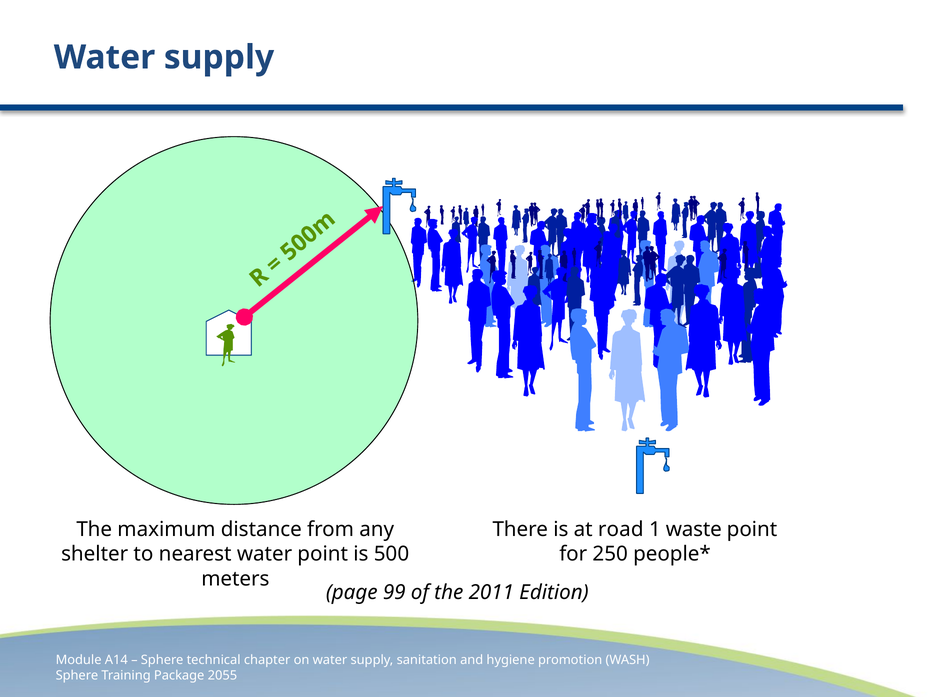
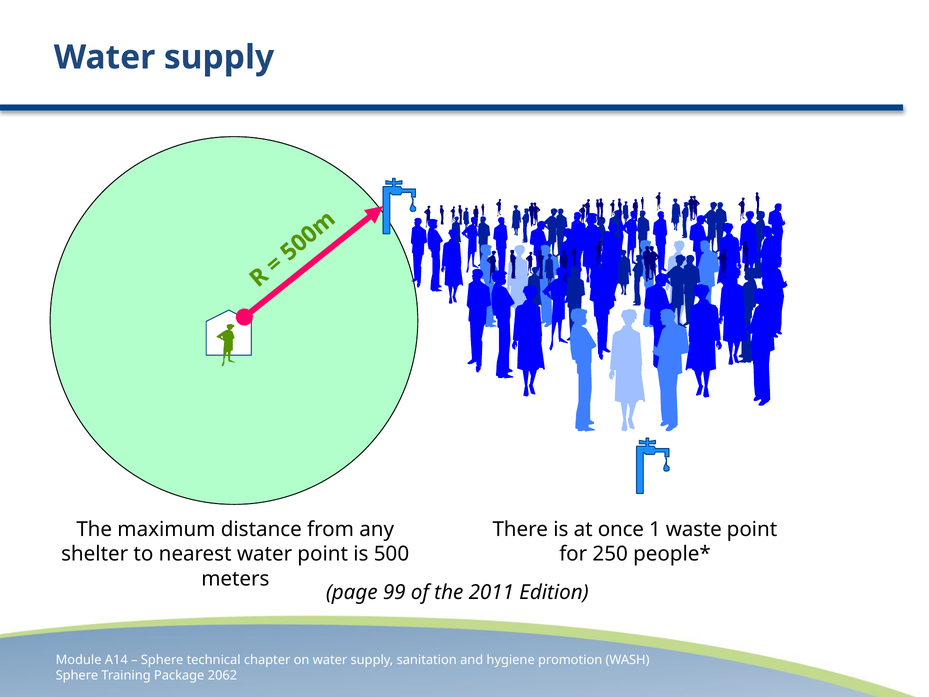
road: road -> once (621, 529)
2055: 2055 -> 2062 (222, 675)
